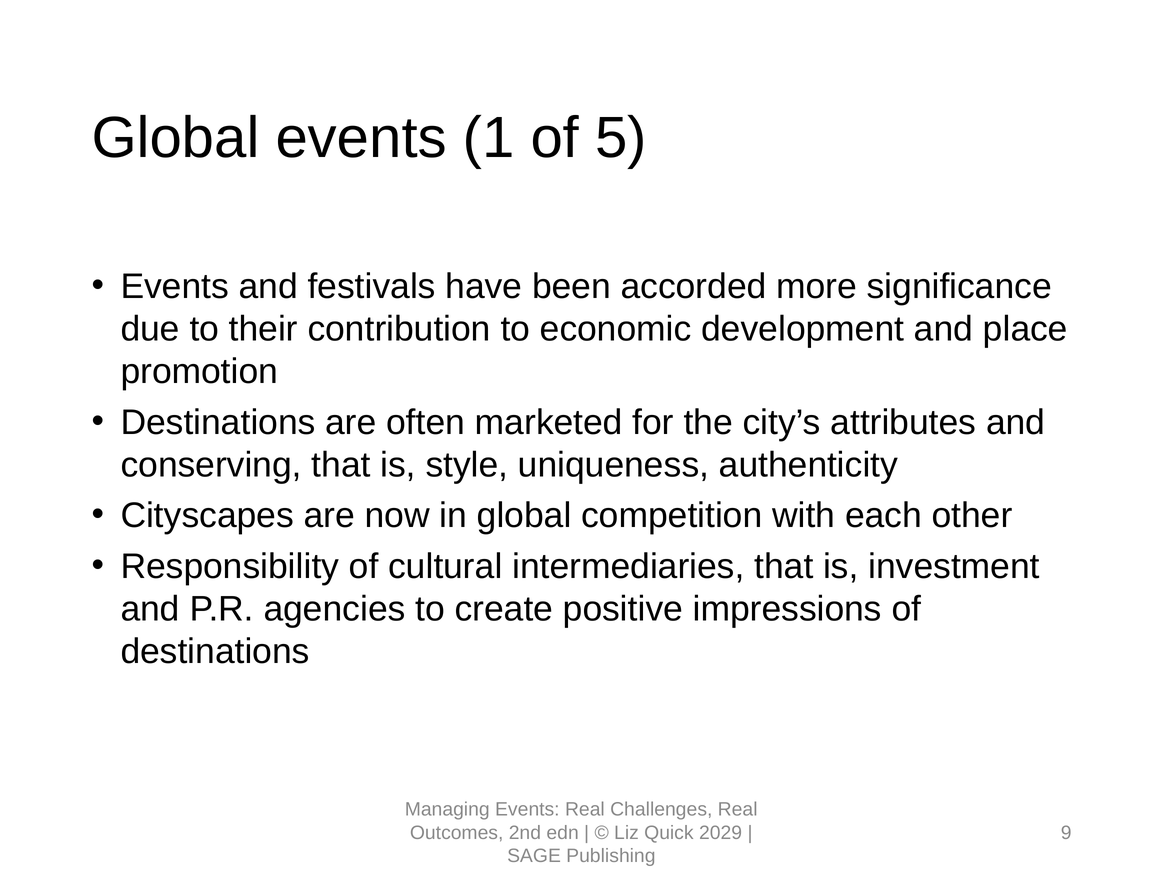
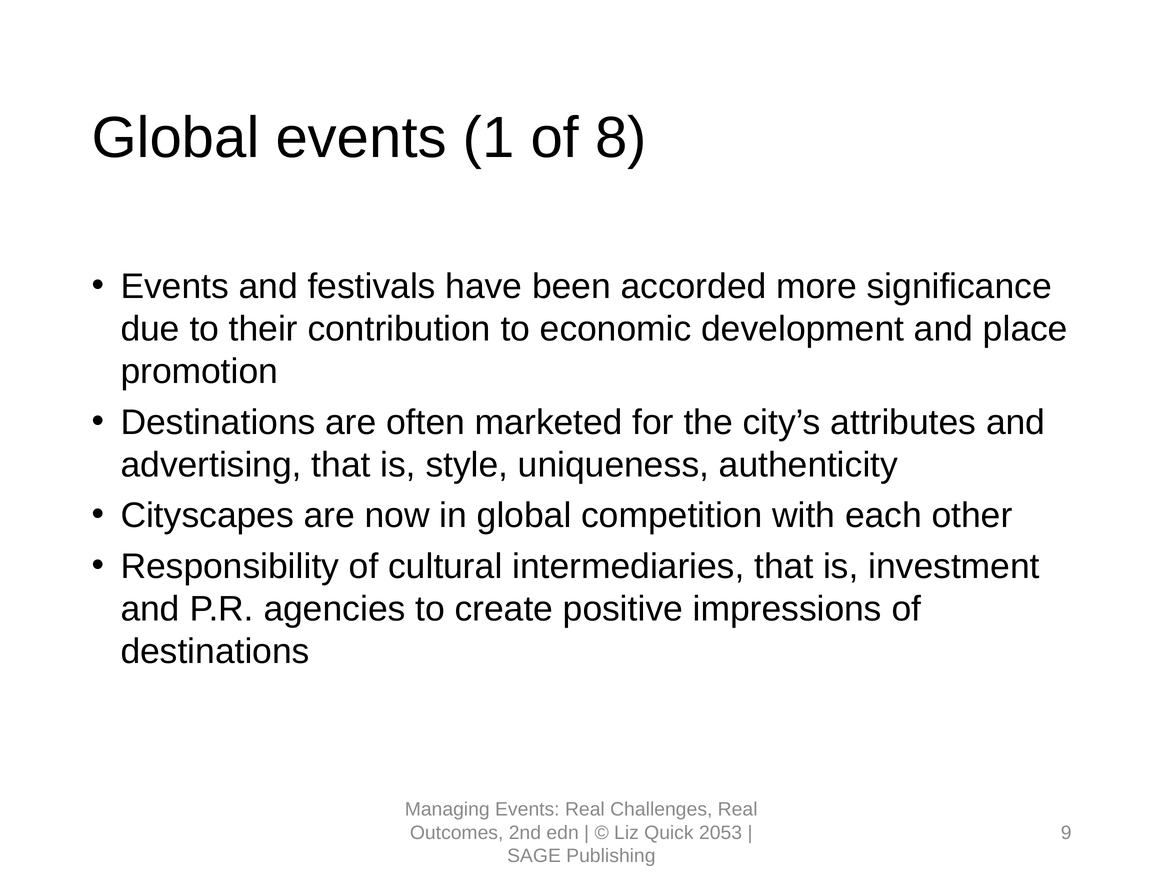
5: 5 -> 8 (621, 138)
conserving: conserving -> advertising (211, 465)
2029: 2029 -> 2053 (721, 833)
